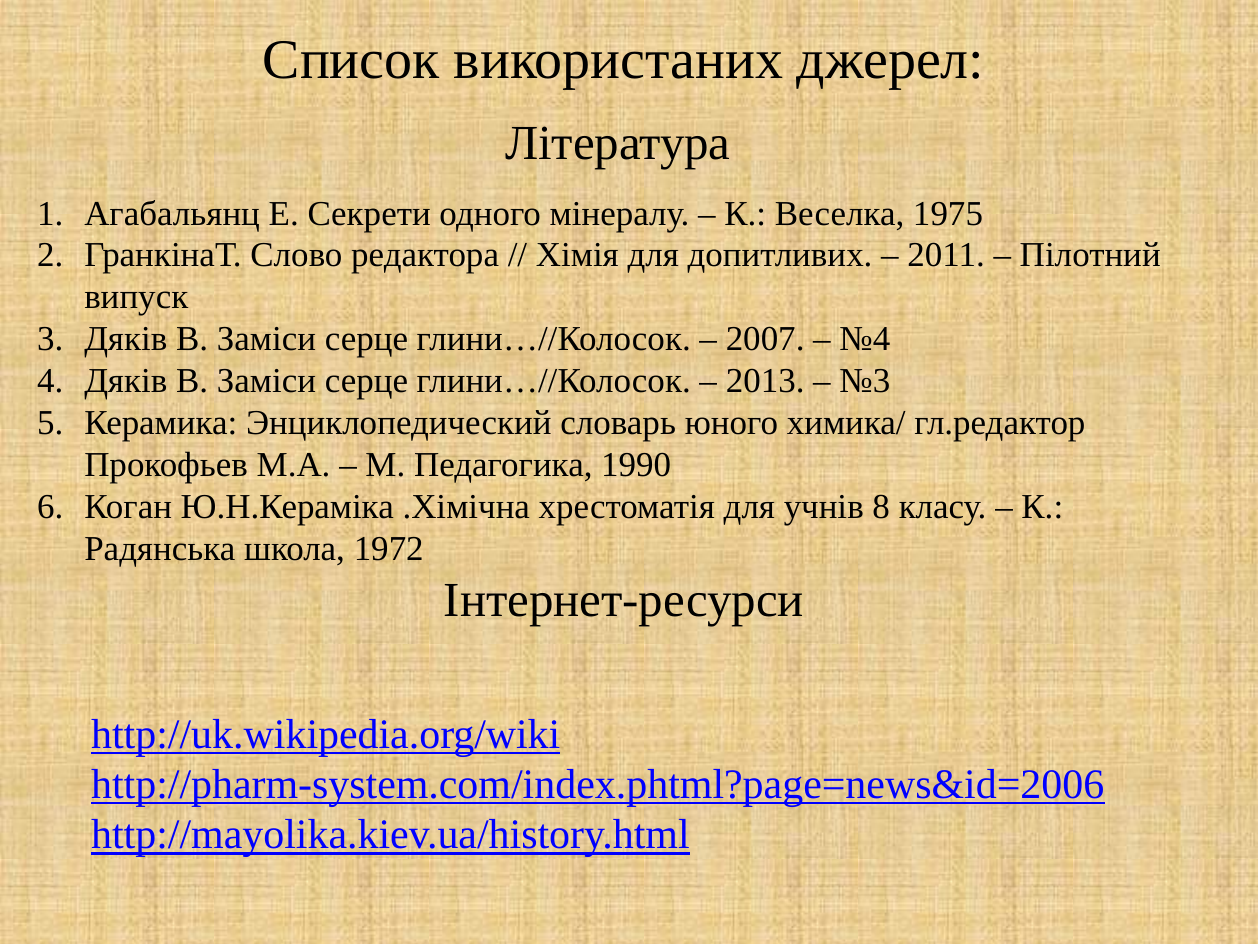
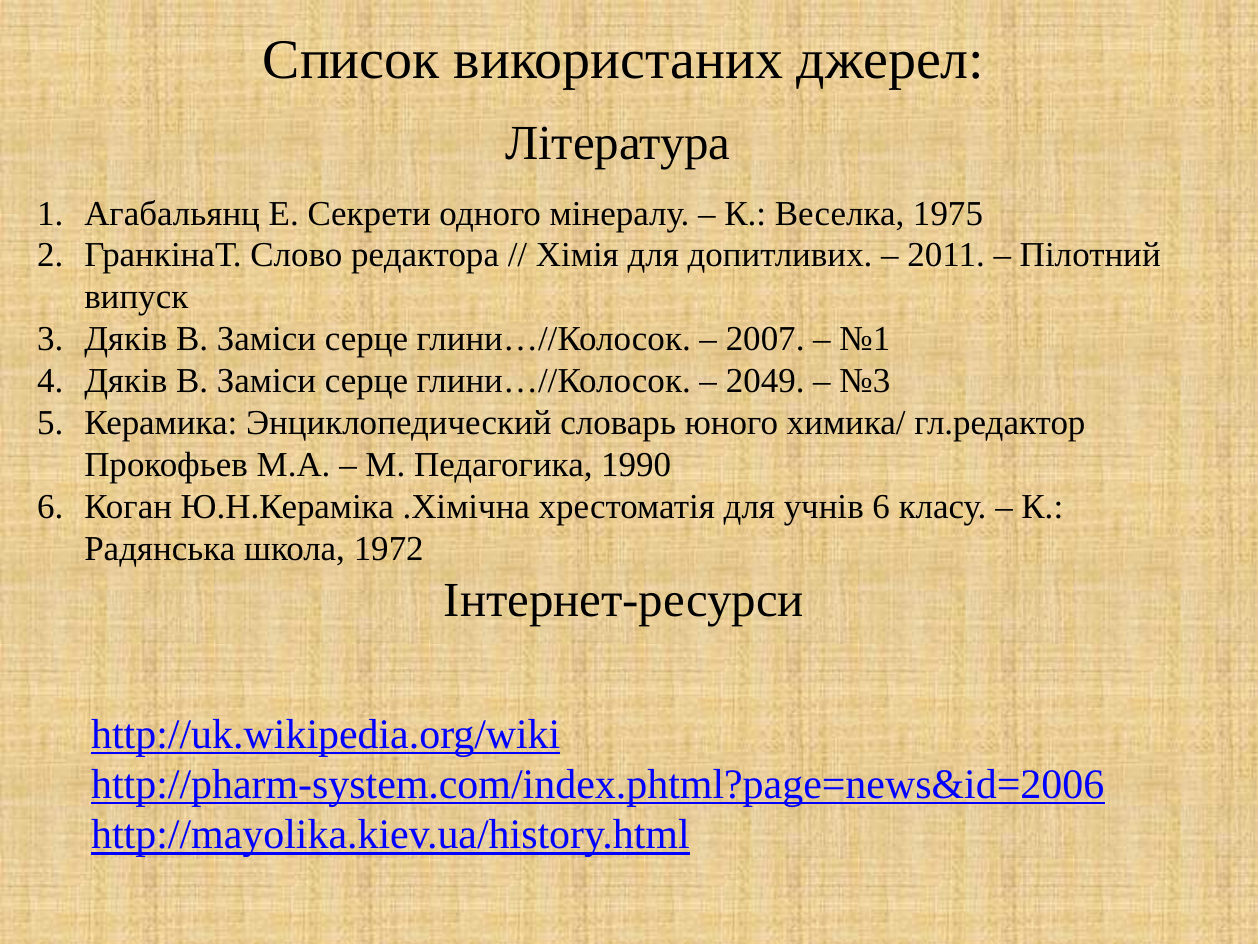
№4: №4 -> №1 (865, 339)
2013: 2013 -> 2049 (765, 381)
учнів 8: 8 -> 6 (881, 507)
